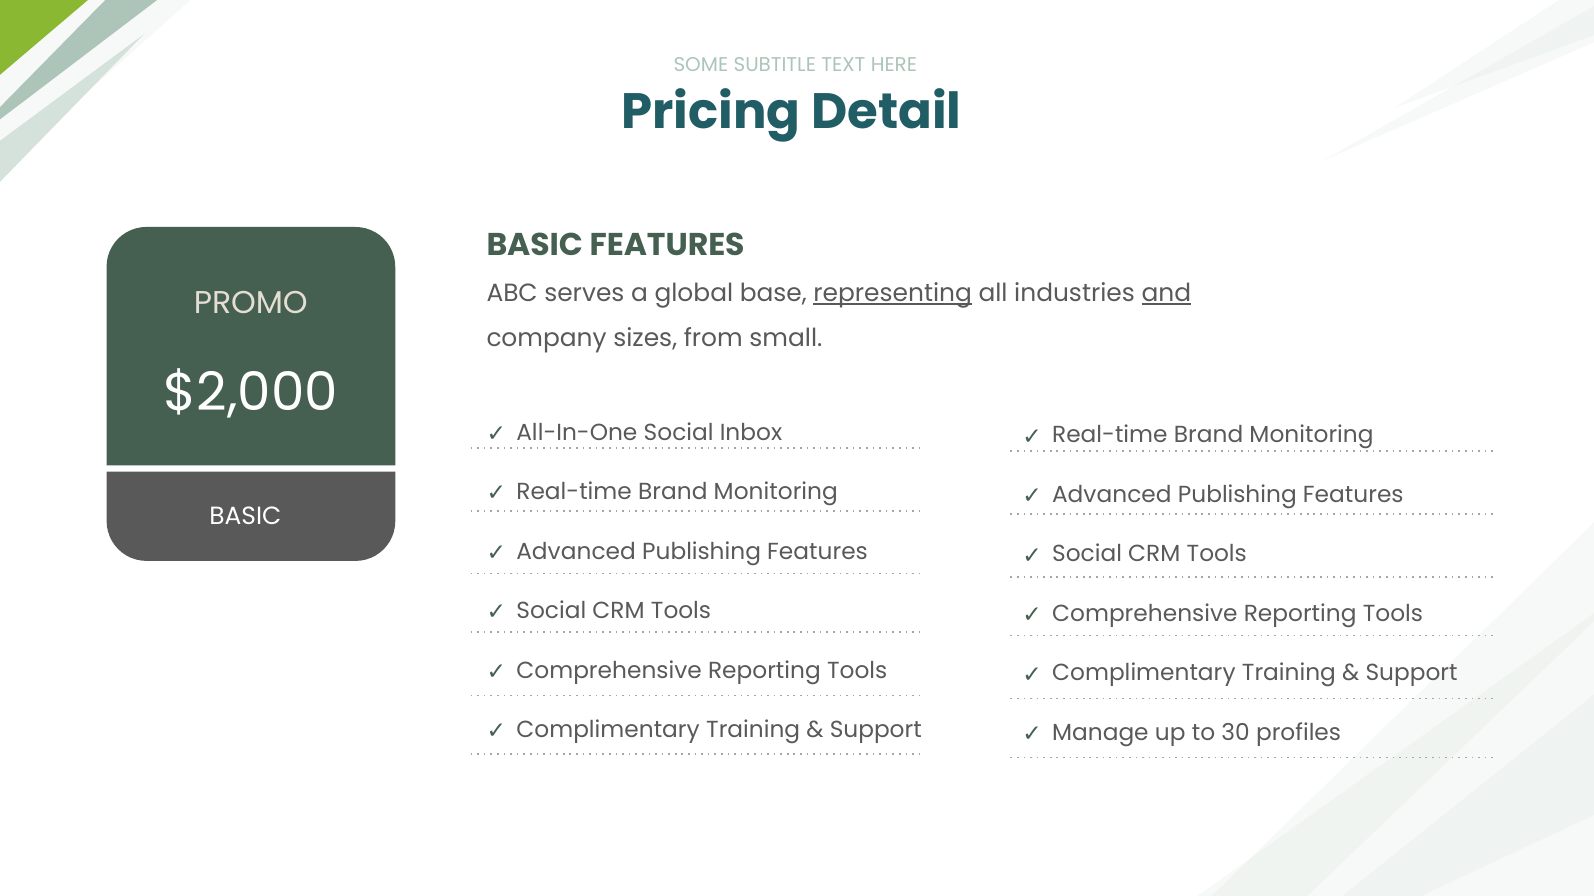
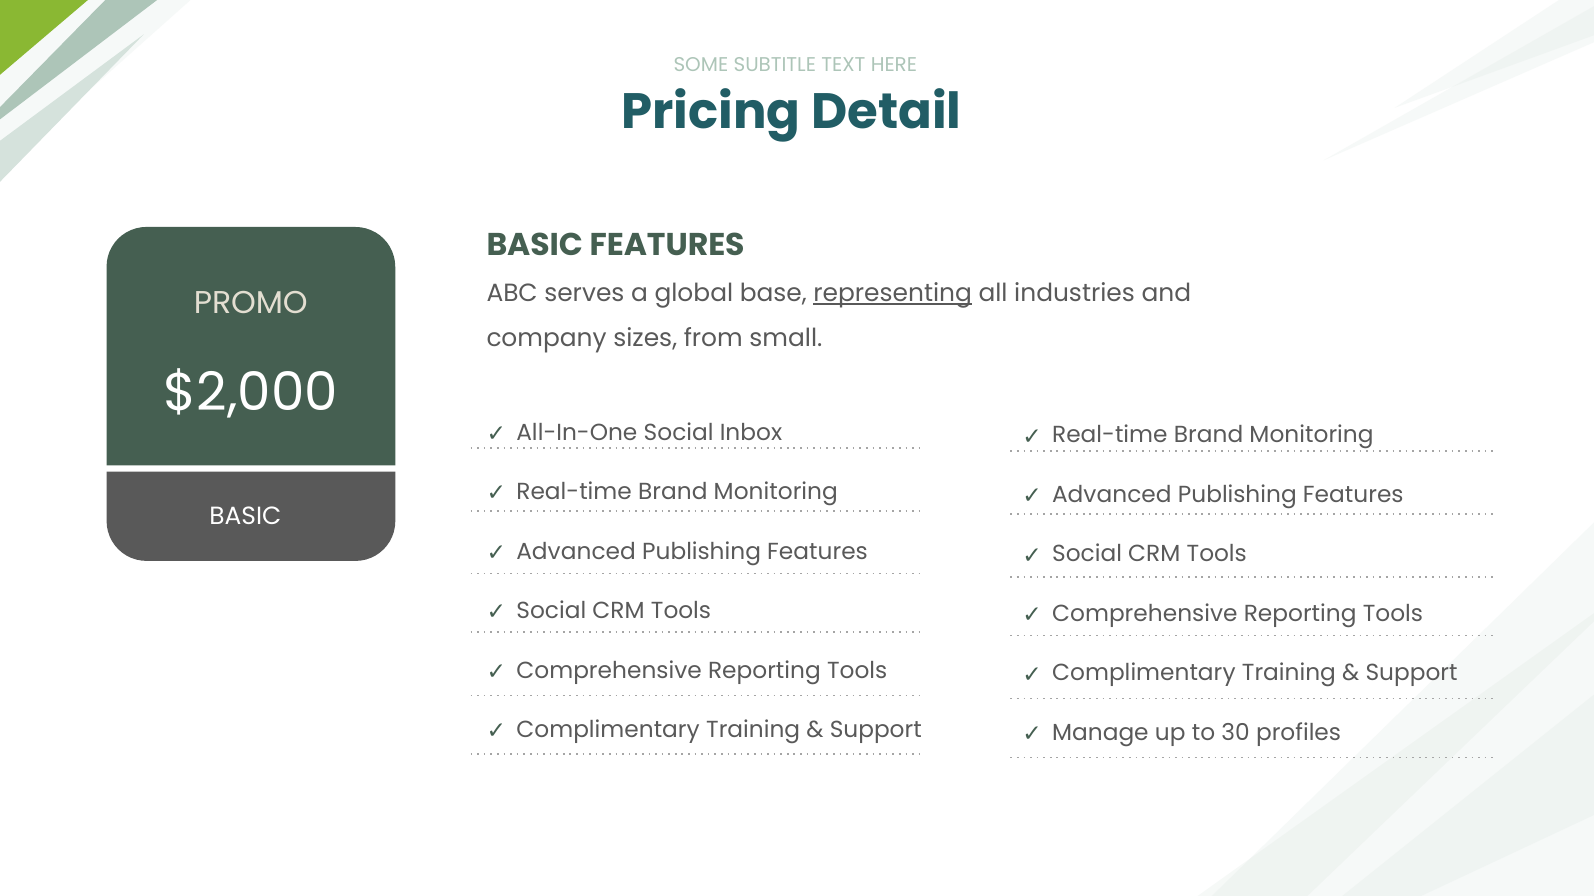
and underline: present -> none (1166, 294)
